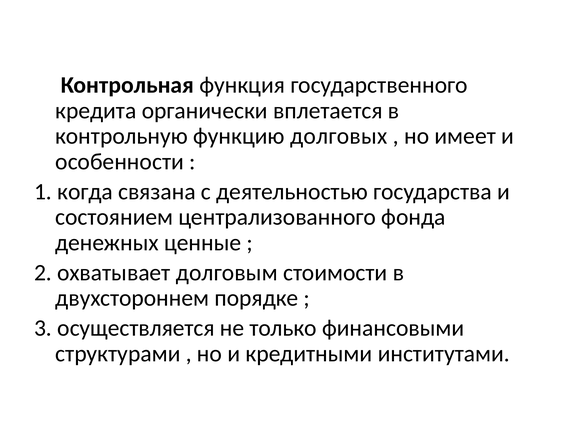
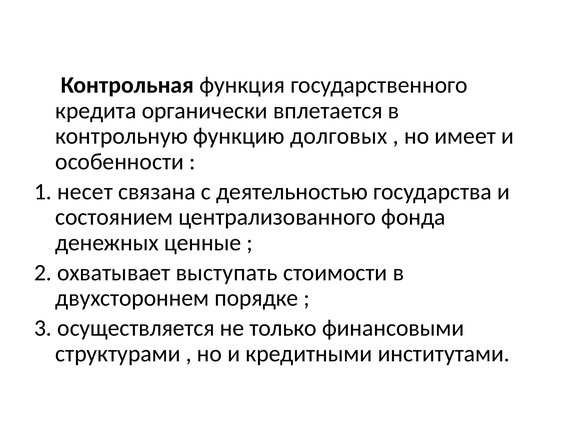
когда: когда -> несет (85, 192)
долговым: долговым -> выступать (227, 273)
